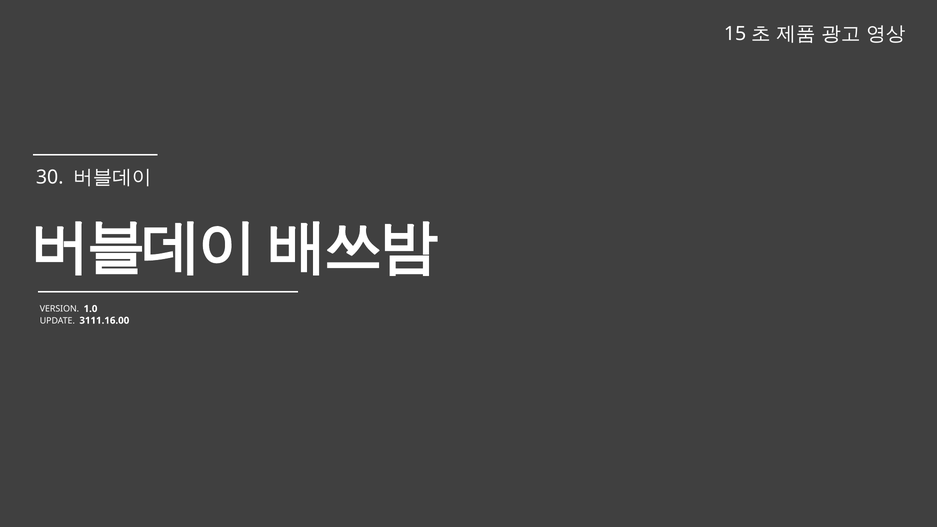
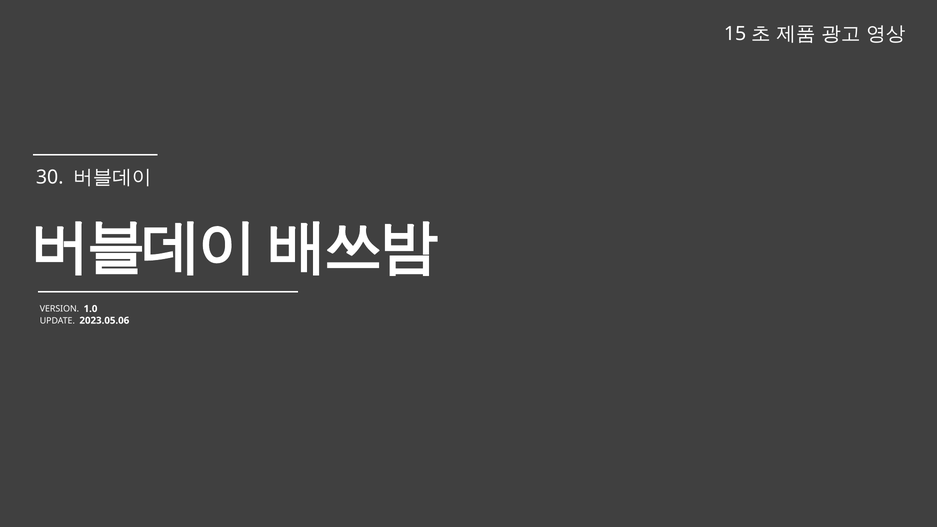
3111.16.00: 3111.16.00 -> 2023.05.06 (104, 321)
